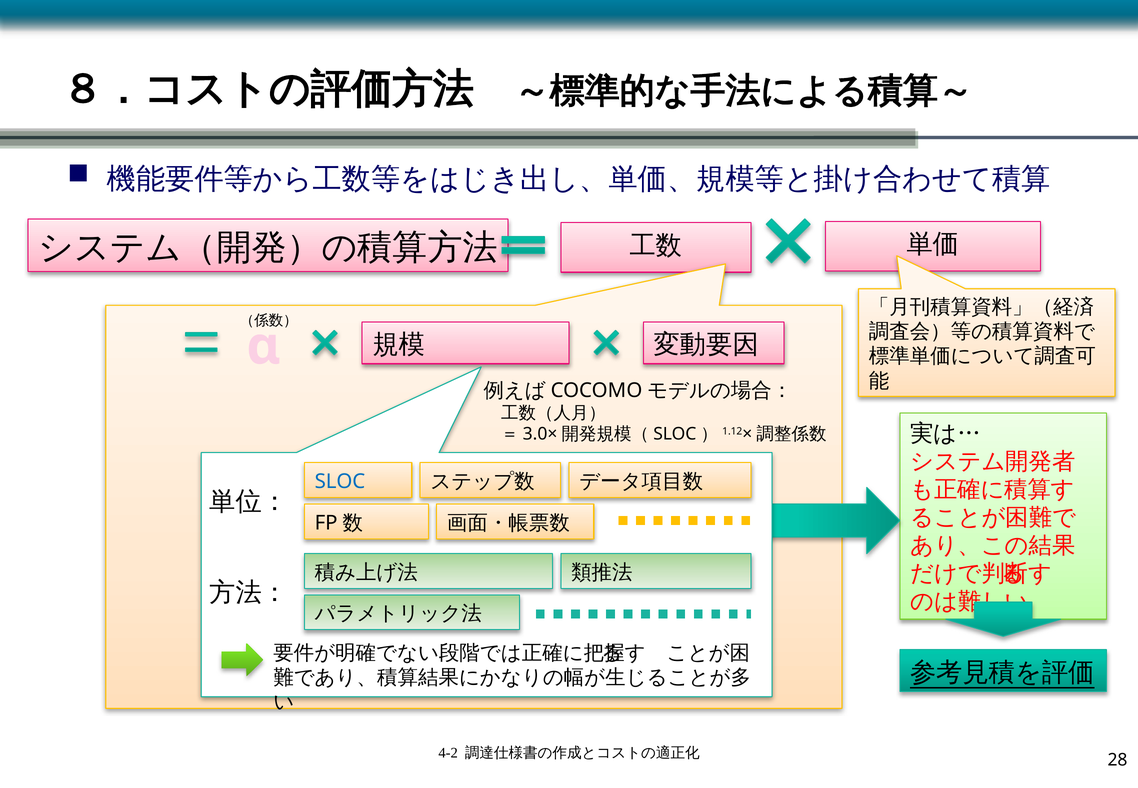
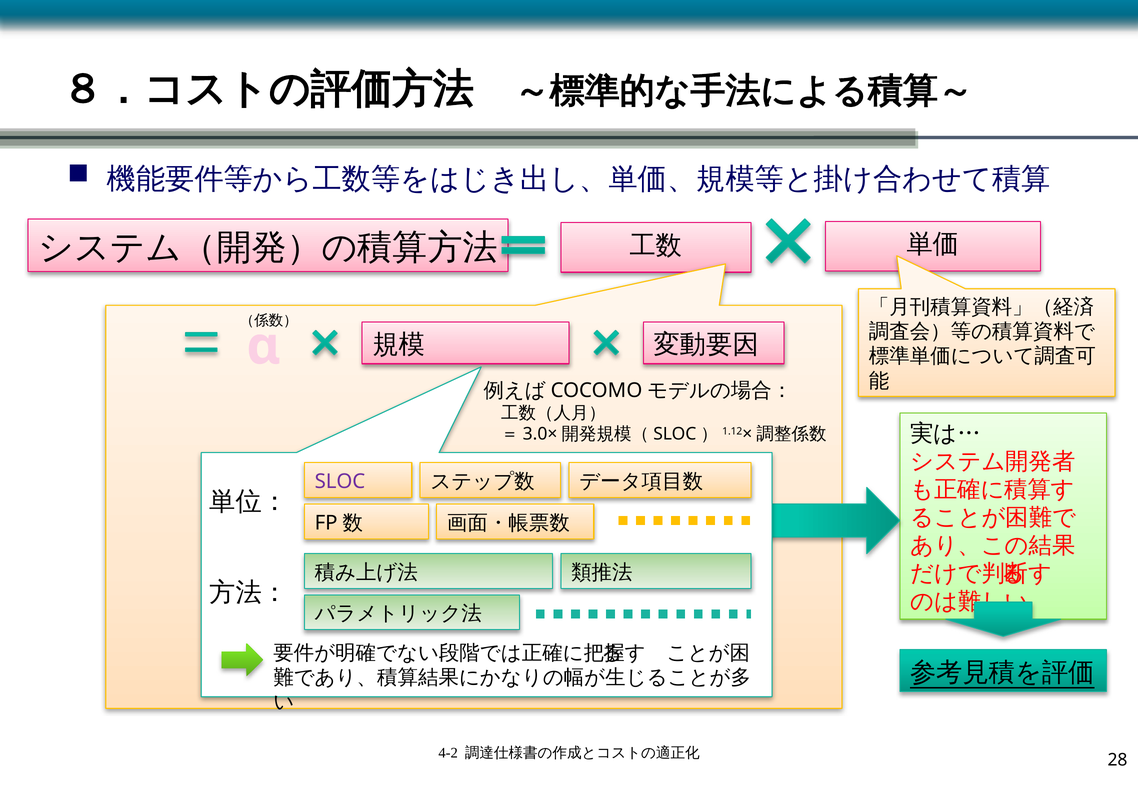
SLOC colour: blue -> purple (340, 481)
